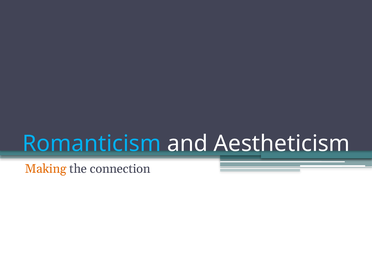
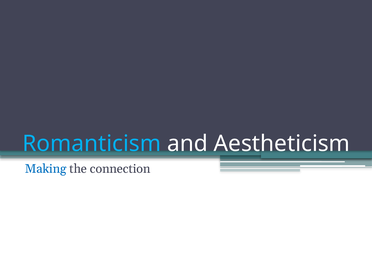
Making colour: orange -> blue (46, 169)
